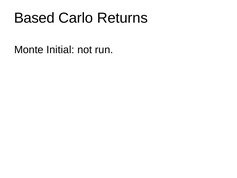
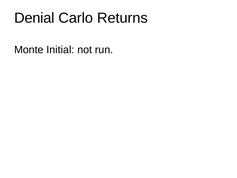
Based: Based -> Denial (34, 18)
